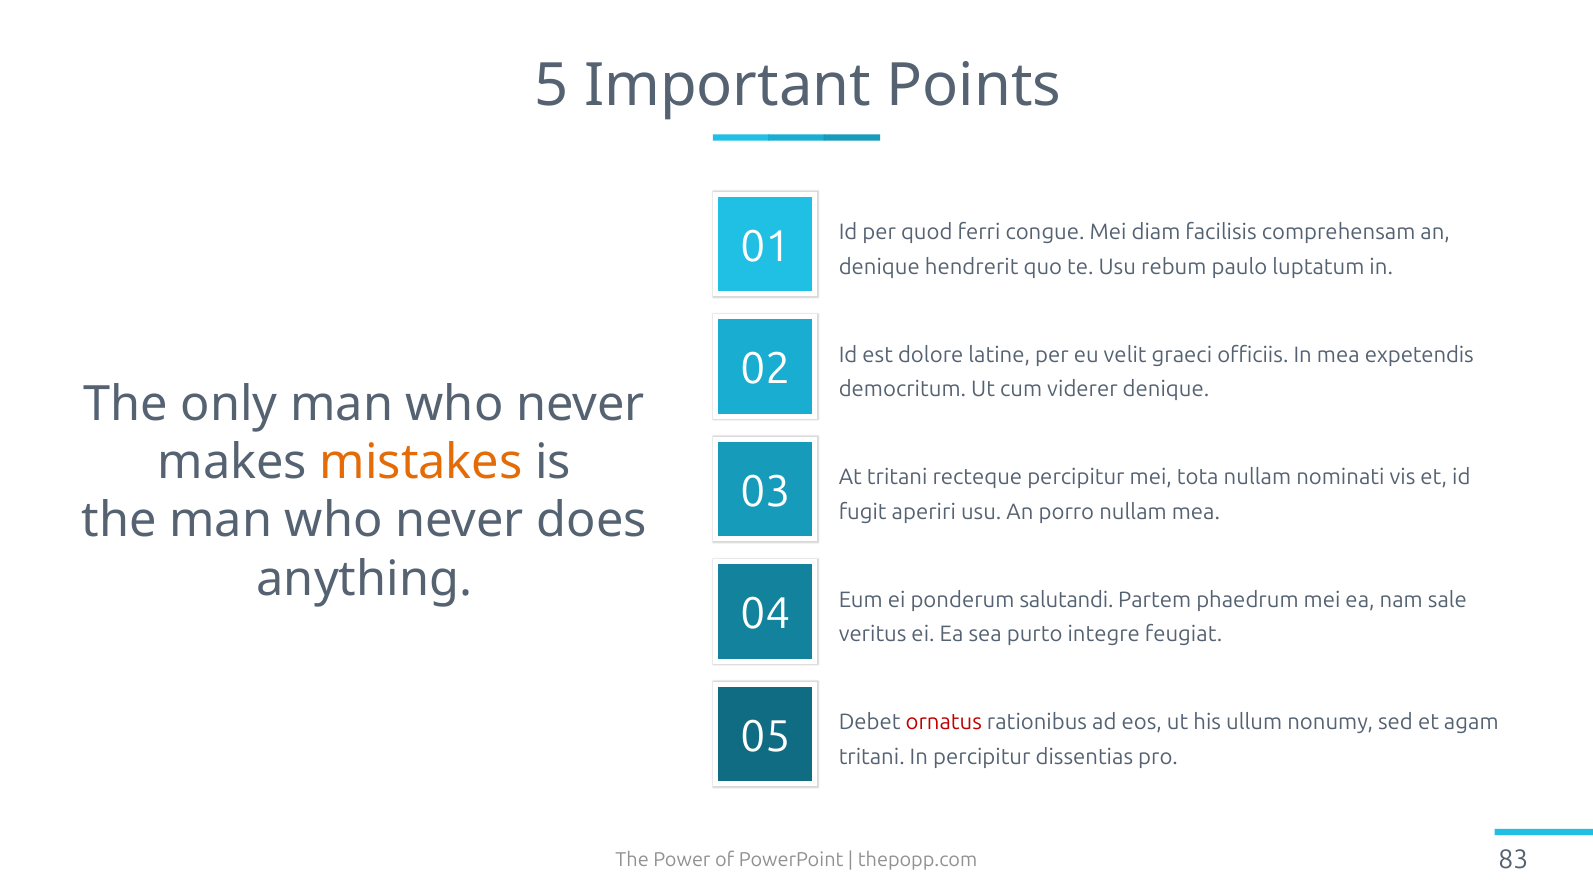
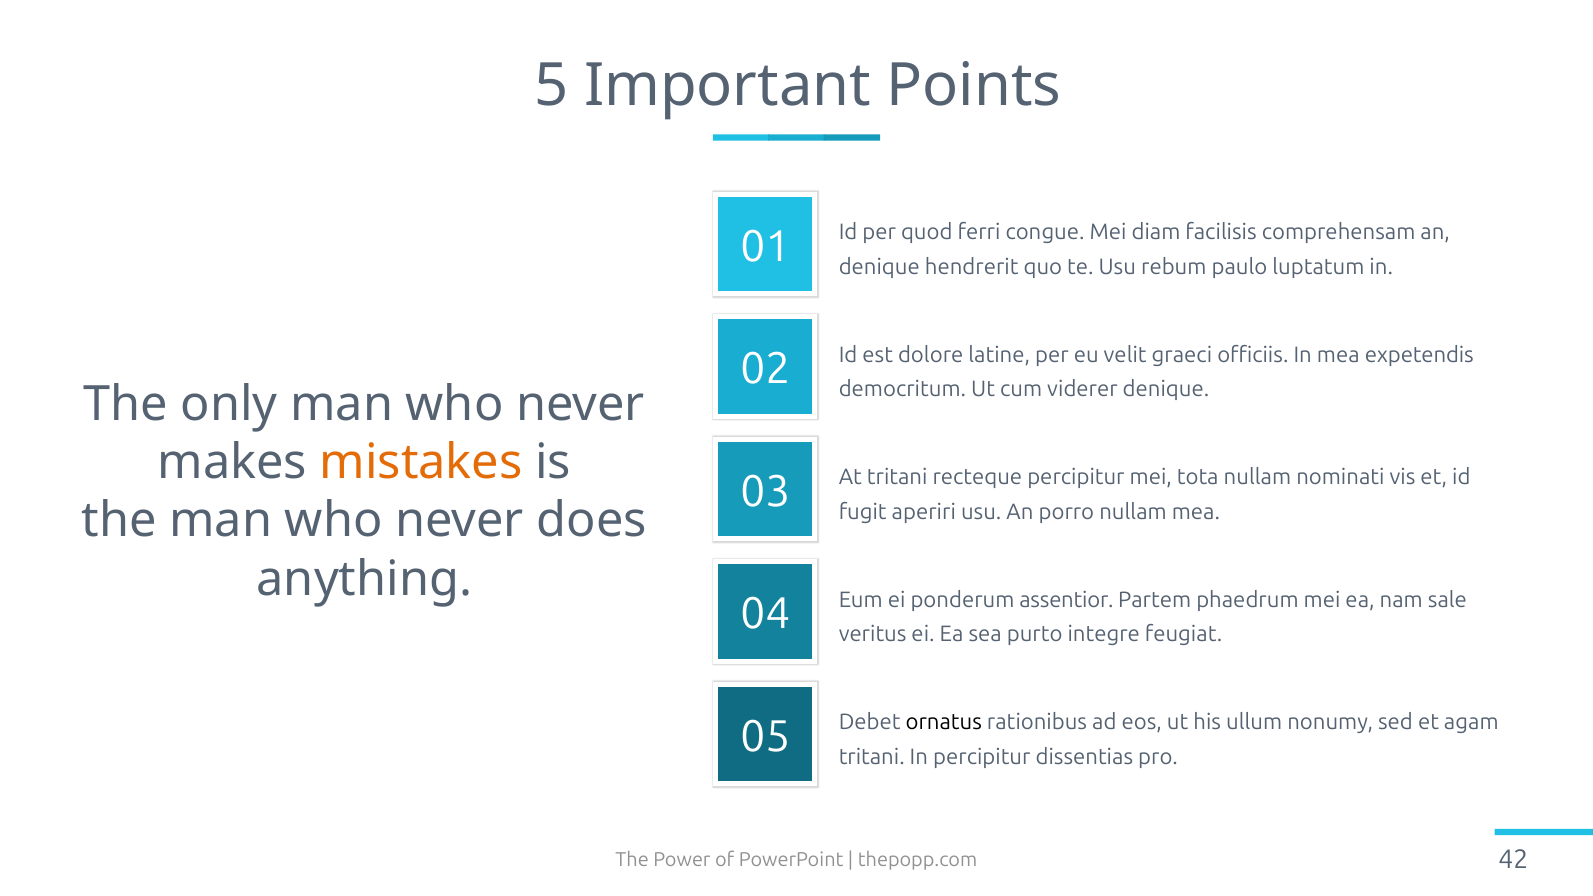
salutandi: salutandi -> assentior (1066, 600)
ornatus colour: red -> black (944, 723)
83: 83 -> 42 (1513, 859)
